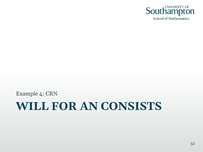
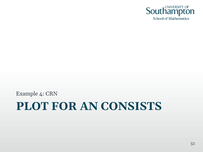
WILL: WILL -> PLOT (32, 106)
